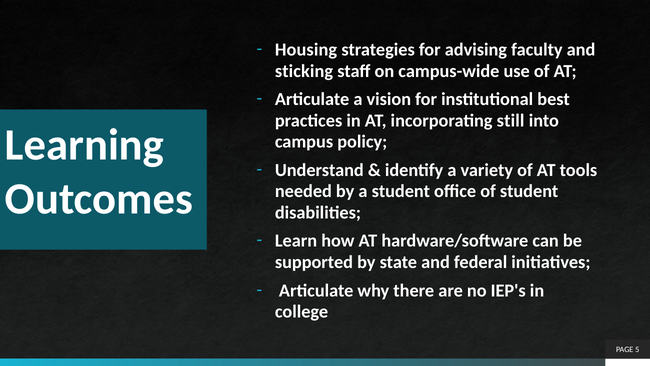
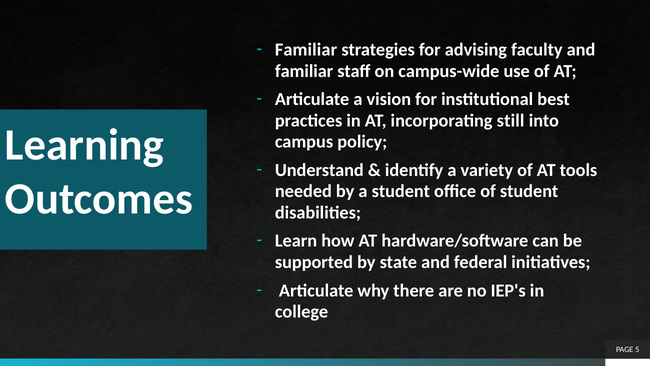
Housing: Housing -> Familiar (306, 50)
sticking: sticking -> familiar (304, 71)
